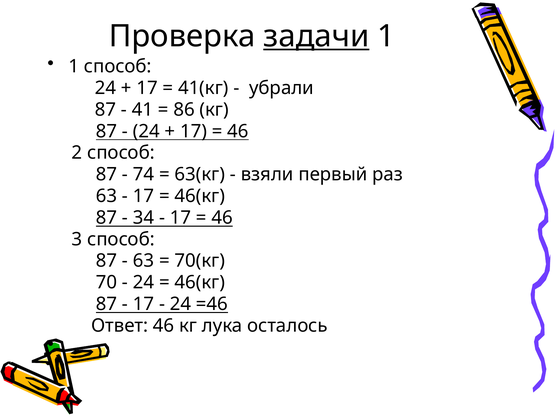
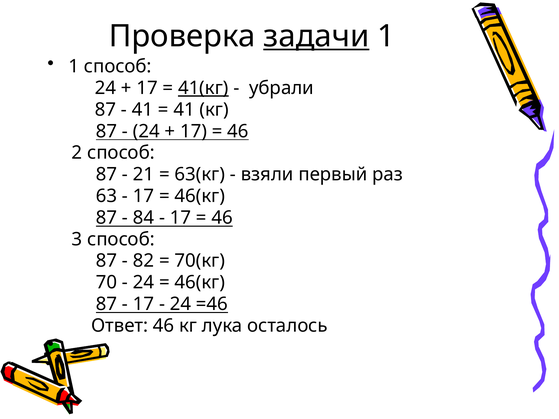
41(кг underline: none -> present (203, 88)
86: 86 -> 41 (184, 110)
74: 74 -> 21 (143, 175)
34: 34 -> 84 (143, 218)
63: 63 -> 82 (143, 261)
